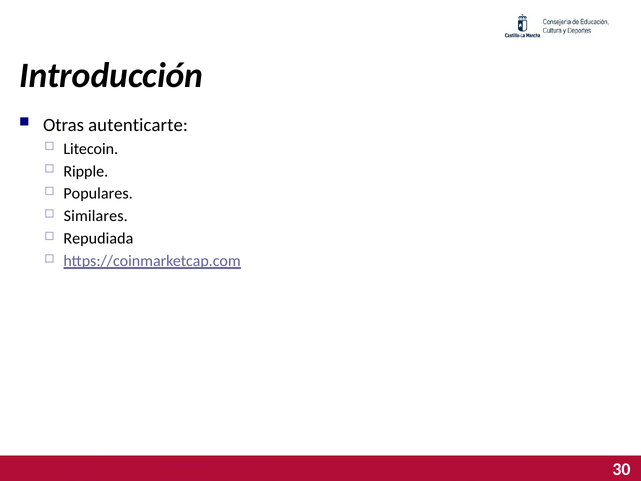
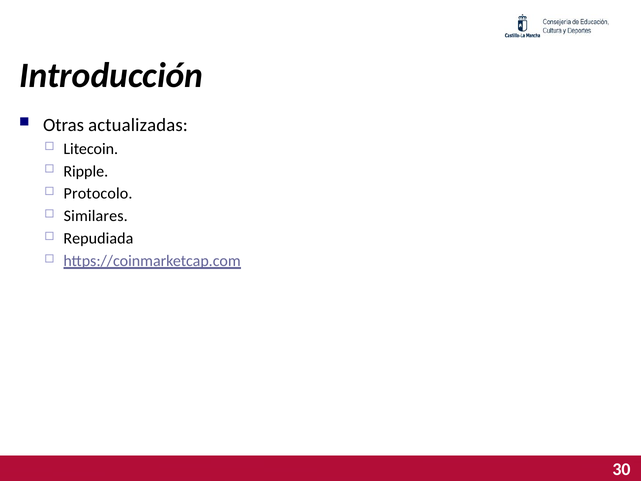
autenticarte: autenticarte -> actualizadas (138, 125)
Populares: Populares -> Protocolo (98, 194)
